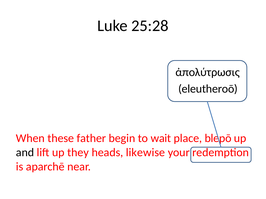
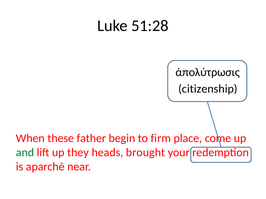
25:28: 25:28 -> 51:28 (150, 26)
eleutheroō: eleutheroō -> citizenship (208, 89)
wait: wait -> firm (161, 139)
blepō: blepō -> come (218, 139)
and colour: black -> green (25, 153)
likewise: likewise -> brought (146, 153)
